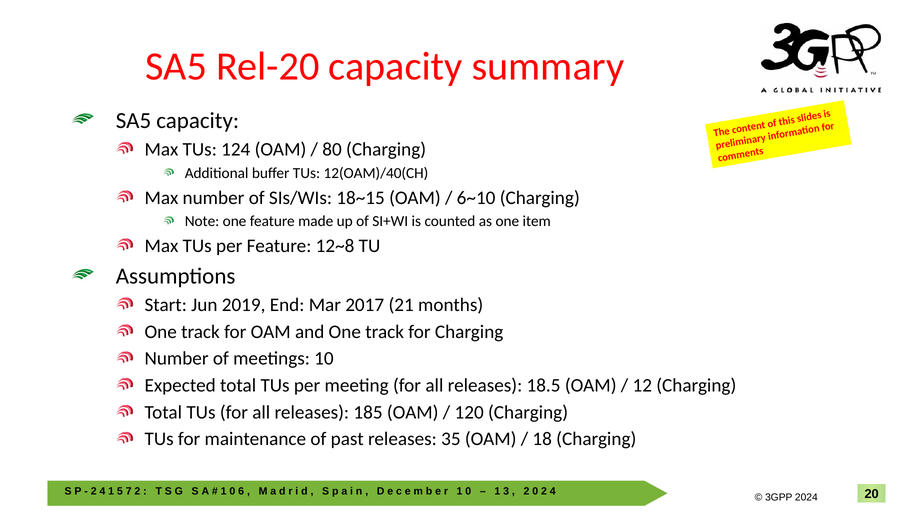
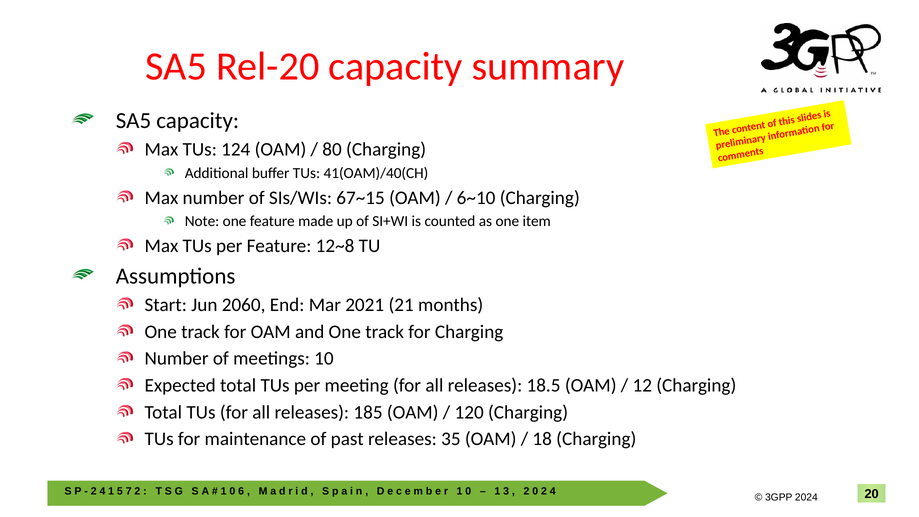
12(OAM)/40(CH: 12(OAM)/40(CH -> 41(OAM)/40(CH (376, 173)
18~15: 18~15 -> 67~15 (361, 198)
2019: 2019 -> 2060 (244, 305)
2017: 2017 -> 2021 (365, 305)
